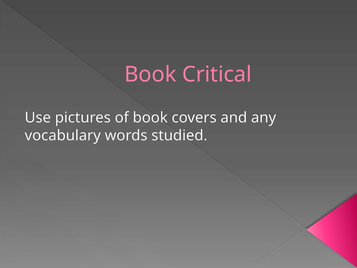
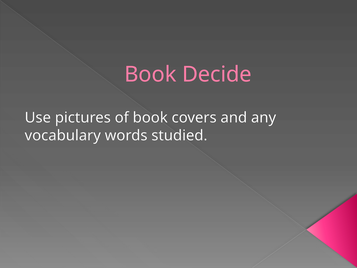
Critical: Critical -> Decide (217, 74)
